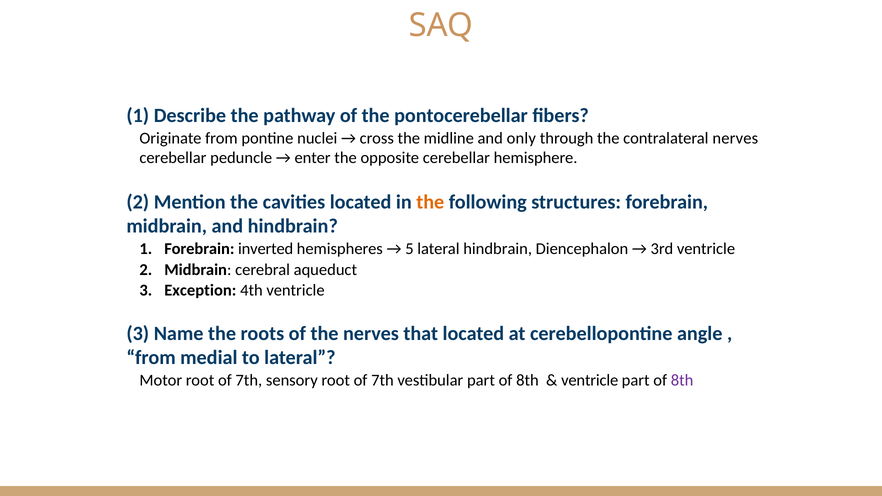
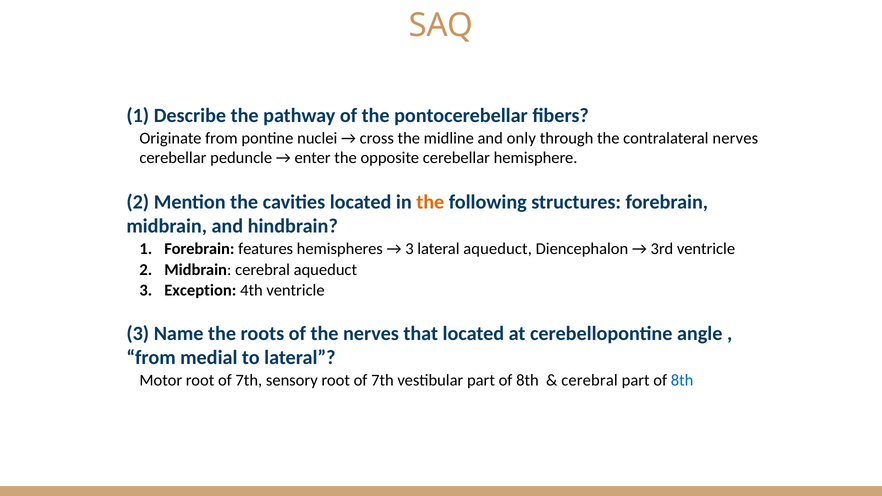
inverted: inverted -> features (266, 249)
5: 5 -> 3 (409, 249)
lateral hindbrain: hindbrain -> aqueduct (498, 249)
ventricle: ventricle -> cerebral (590, 381)
8th colour: purple -> blue (682, 381)
